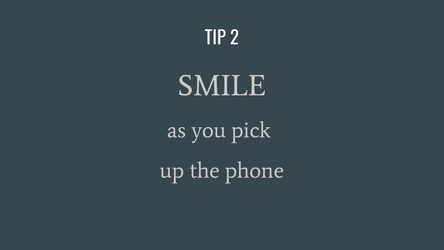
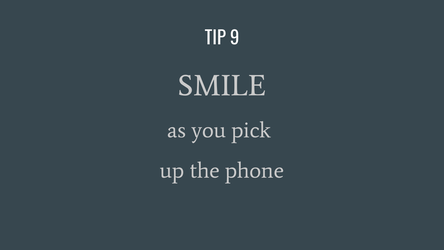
2: 2 -> 9 (235, 38)
